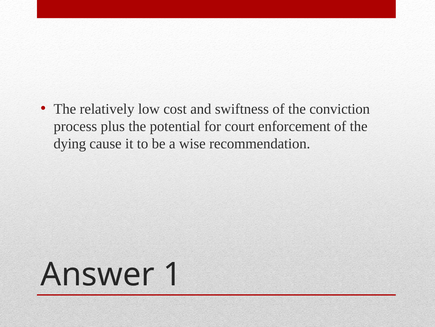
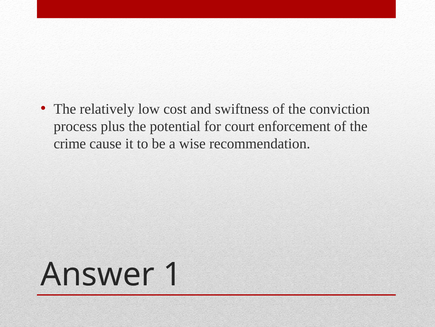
dying: dying -> crime (70, 143)
